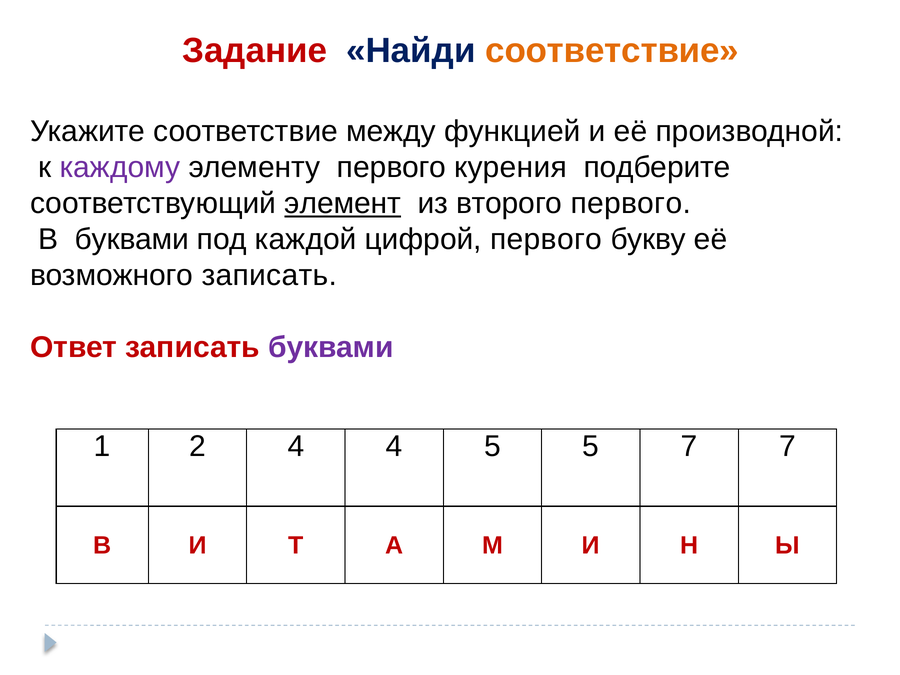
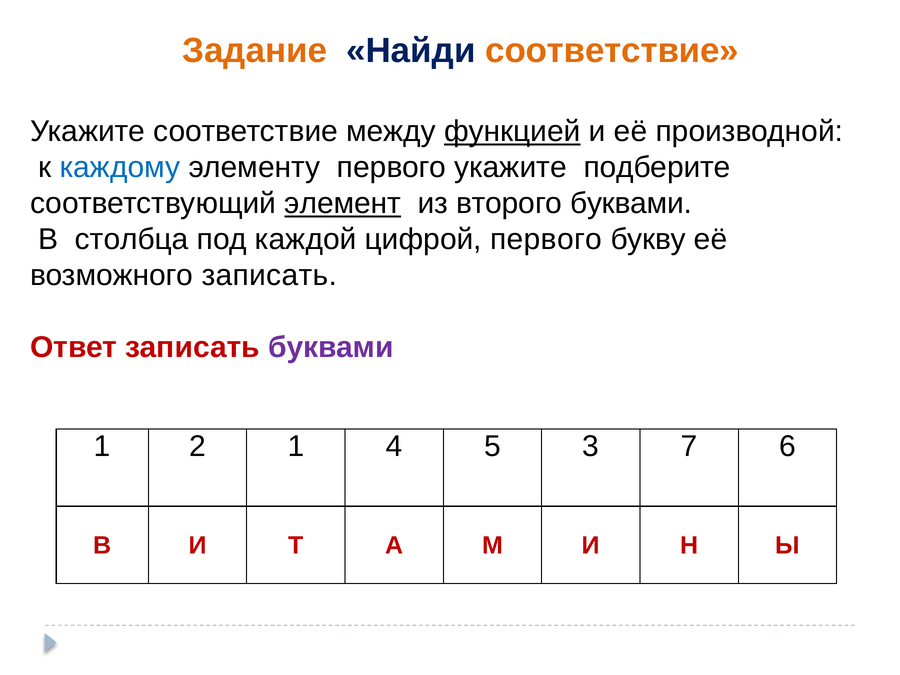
Задание colour: red -> orange (255, 51)
функцией underline: none -> present (512, 132)
каждому colour: purple -> blue (120, 168)
первого курения: курения -> укажите (511, 168)
второго первого: первого -> буквами (631, 204)
В буквами: буквами -> столбца (132, 240)
2 4: 4 -> 1 (296, 446)
5 5: 5 -> 3 (591, 446)
7 7: 7 -> 6 (787, 446)
